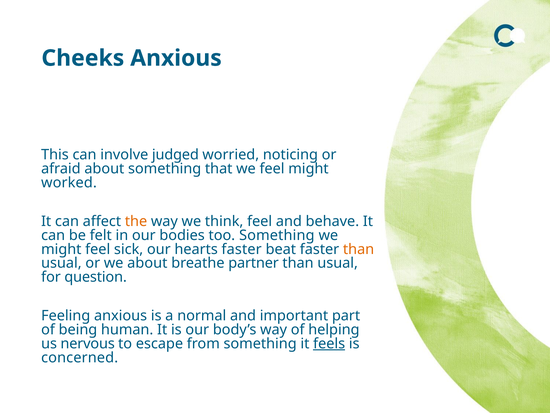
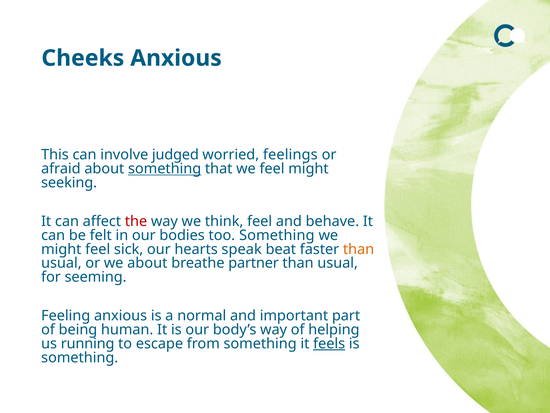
noticing: noticing -> feelings (290, 155)
something underline: none -> present (165, 169)
worked: worked -> seeking (69, 182)
the colour: orange -> red (136, 221)
hearts faster: faster -> speak (242, 249)
question: question -> seeming (96, 277)
nervous: nervous -> running (88, 343)
concerned: concerned -> something (80, 357)
